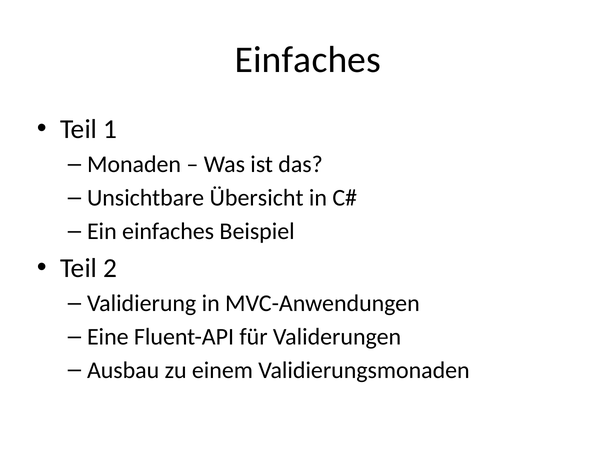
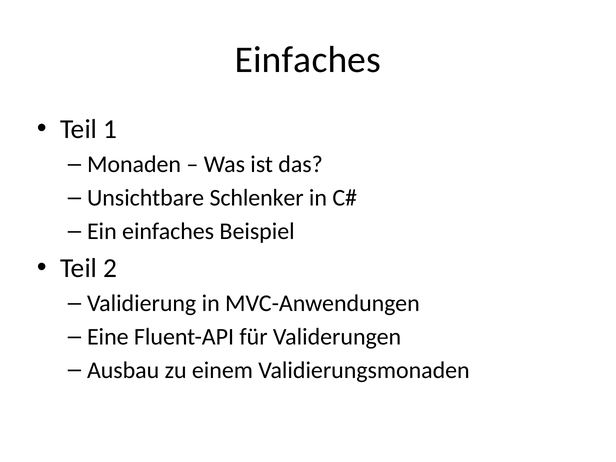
Übersicht: Übersicht -> Schlenker (257, 198)
